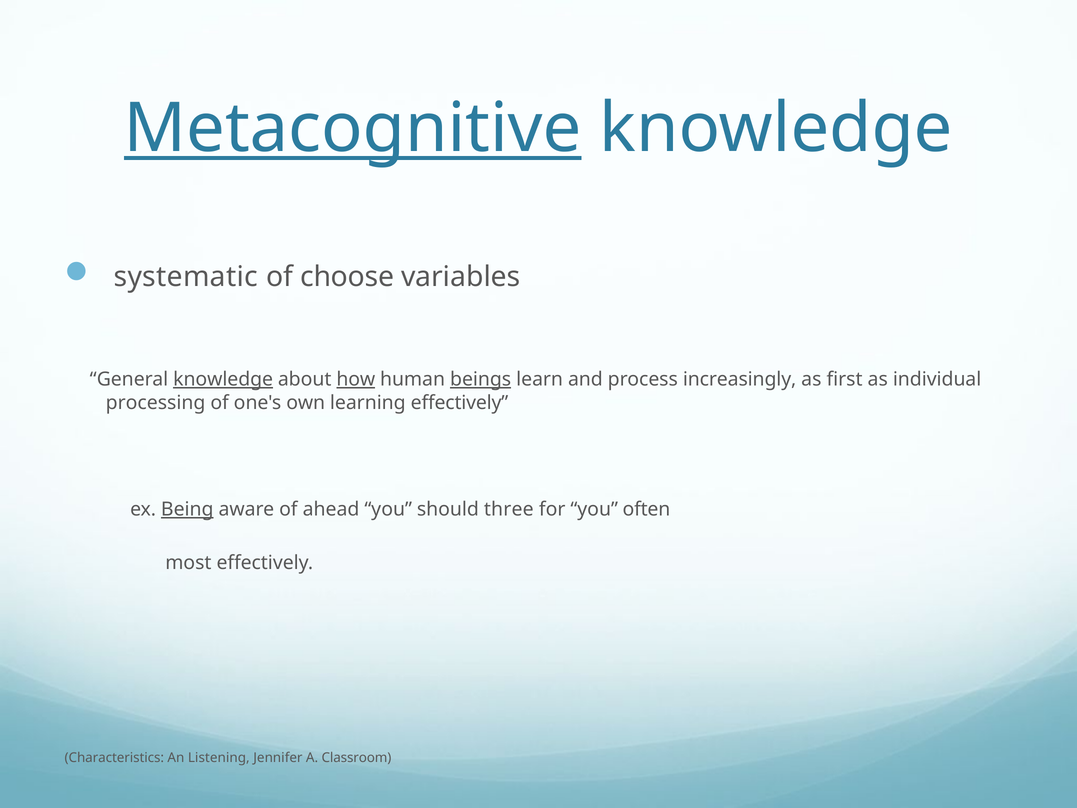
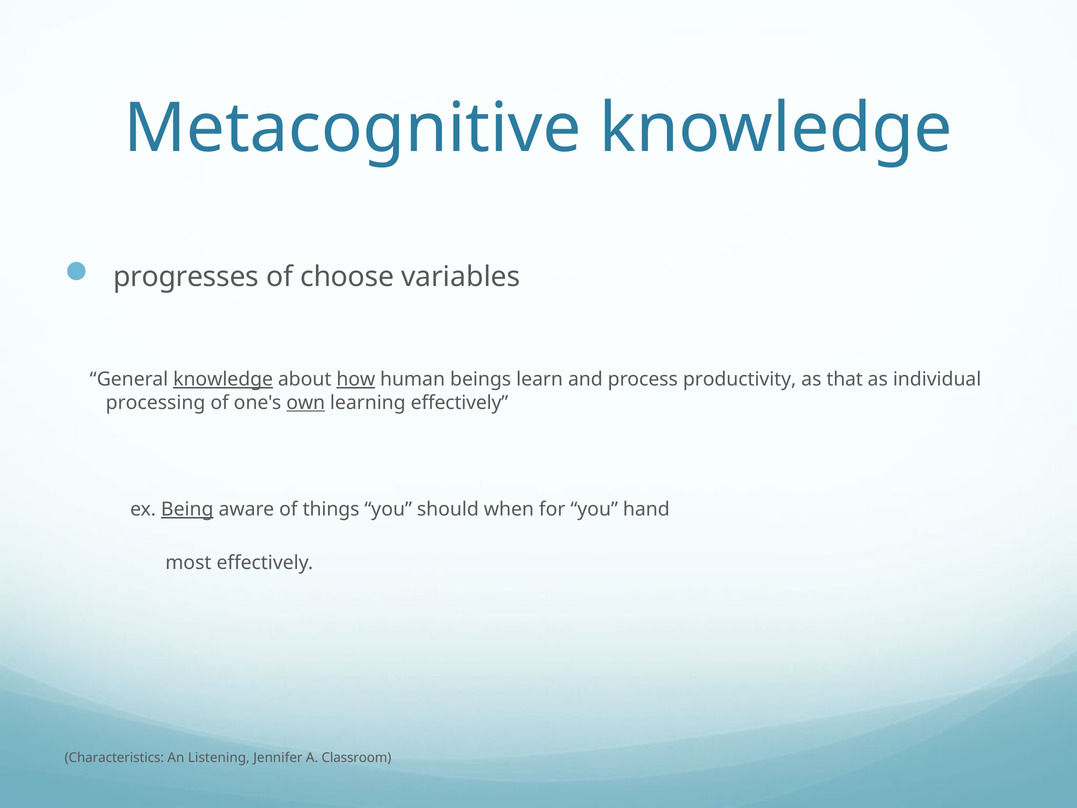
Metacognitive underline: present -> none (353, 128)
systematic: systematic -> progresses (186, 277)
beings underline: present -> none (481, 379)
increasingly: increasingly -> productivity (740, 379)
first: first -> that (845, 379)
own underline: none -> present (306, 403)
ahead: ahead -> things (331, 509)
three: three -> when (509, 509)
often: often -> hand (646, 509)
